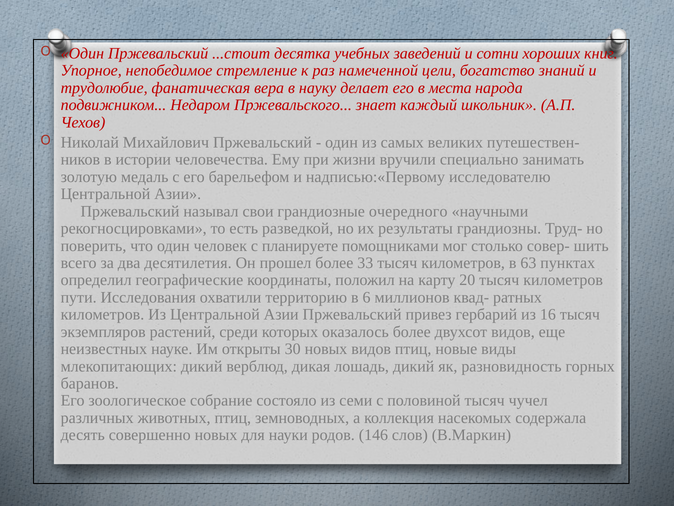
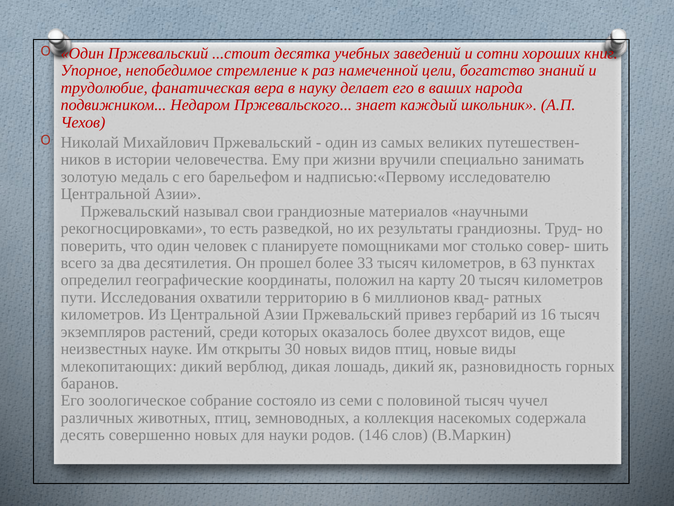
места: места -> ваших (450, 88)
очередного: очередного -> материалов (408, 211)
